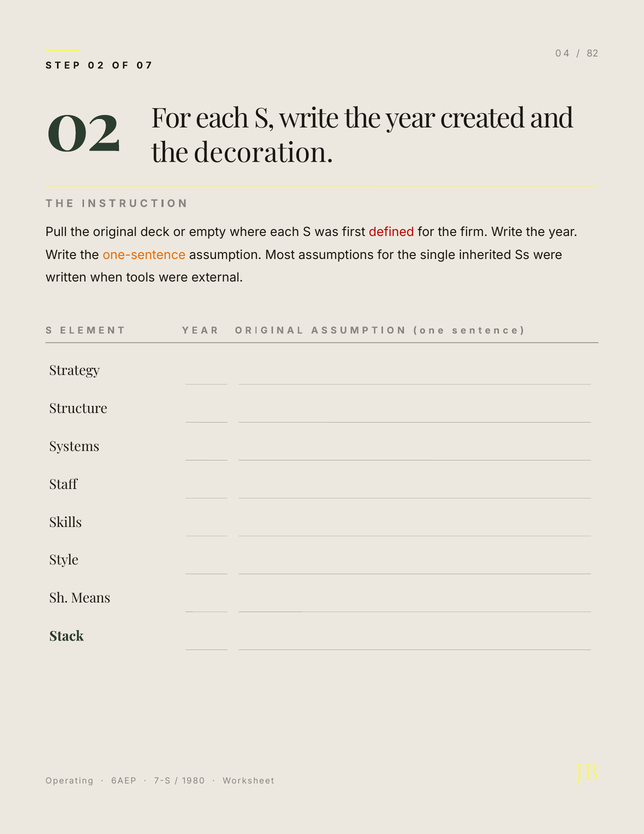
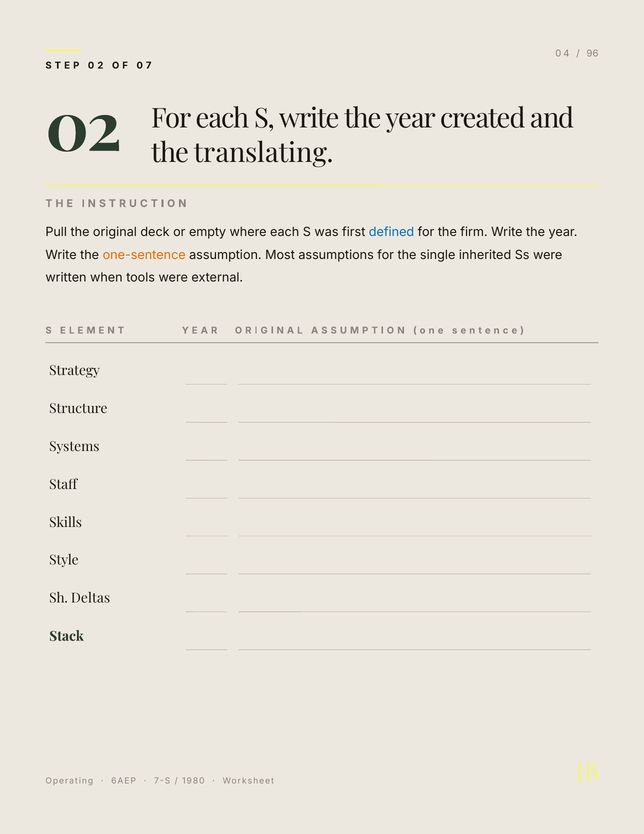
82: 82 -> 96 (593, 54)
decoration: decoration -> translating (264, 153)
defined colour: red -> blue (392, 232)
Means: Means -> Deltas (91, 598)
